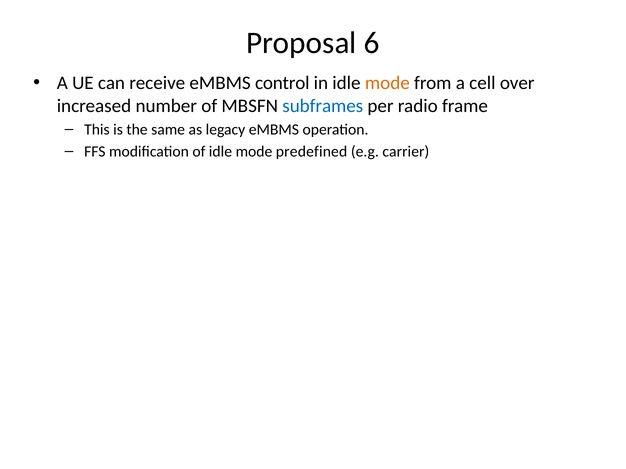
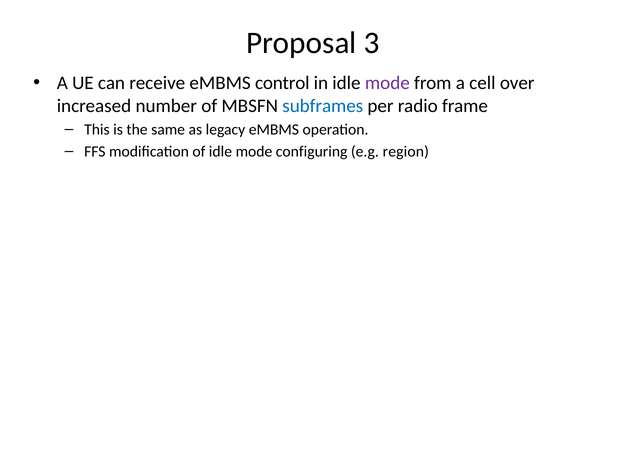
6: 6 -> 3 (372, 43)
mode colour: orange -> purple (387, 83)
predefined: predefined -> configuring (312, 152)
carrier: carrier -> region (406, 152)
